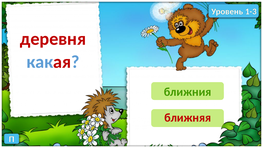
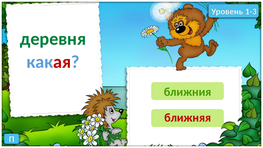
деревня colour: red -> green (53, 39)
